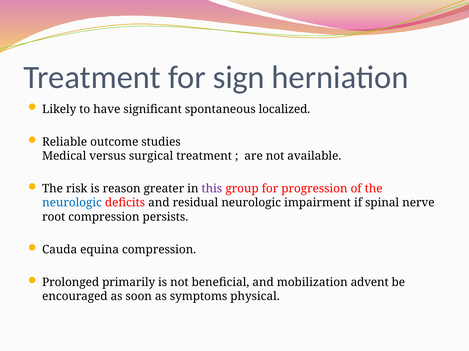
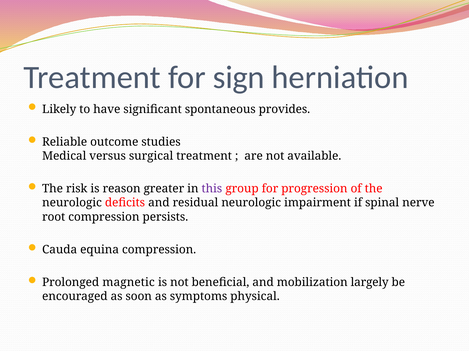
localized: localized -> provides (284, 109)
neurologic colour: blue -> black (72, 203)
primarily: primarily -> magnetic (129, 283)
advent: advent -> largely (370, 283)
